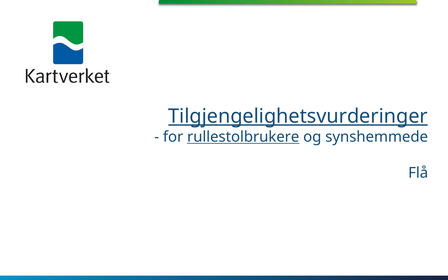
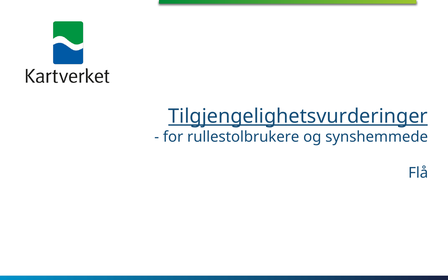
rullestolbrukere underline: present -> none (243, 137)
